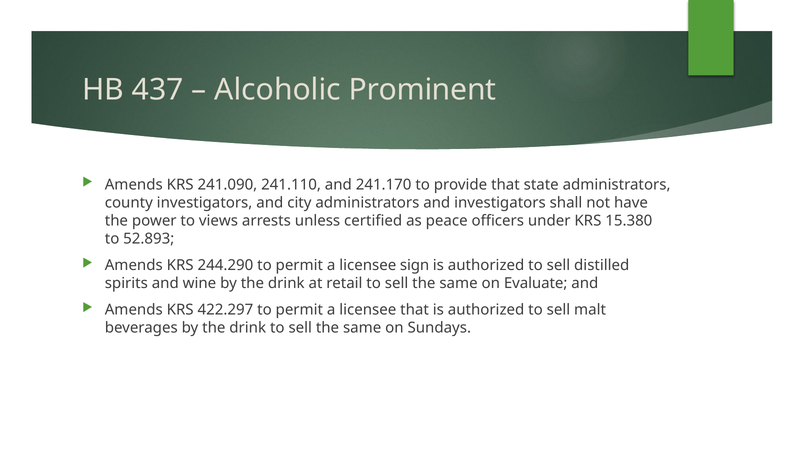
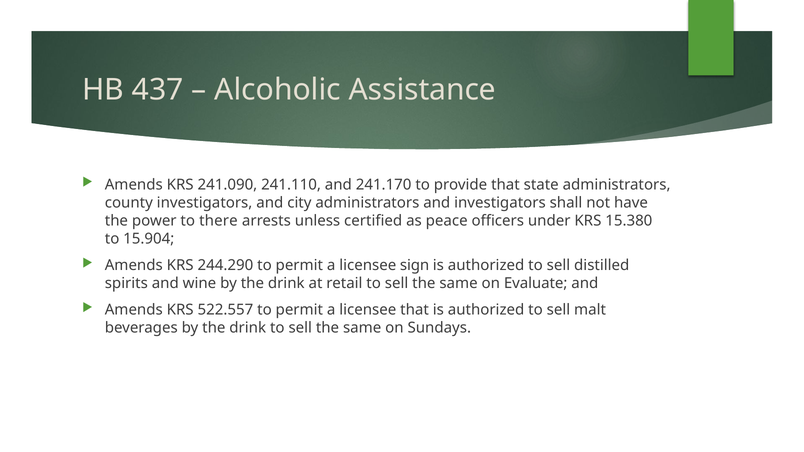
Prominent: Prominent -> Assistance (422, 90)
views: views -> there (218, 221)
52.893: 52.893 -> 15.904 (149, 239)
422.297: 422.297 -> 522.557 (225, 310)
